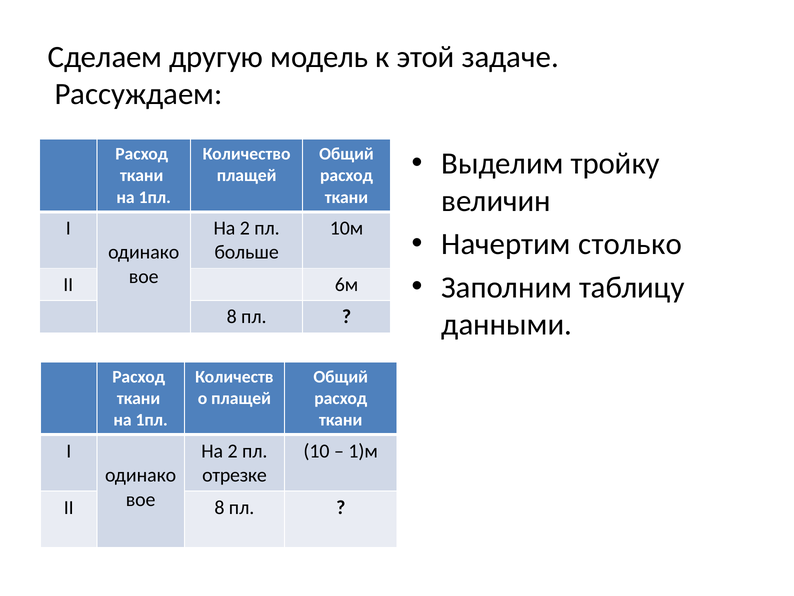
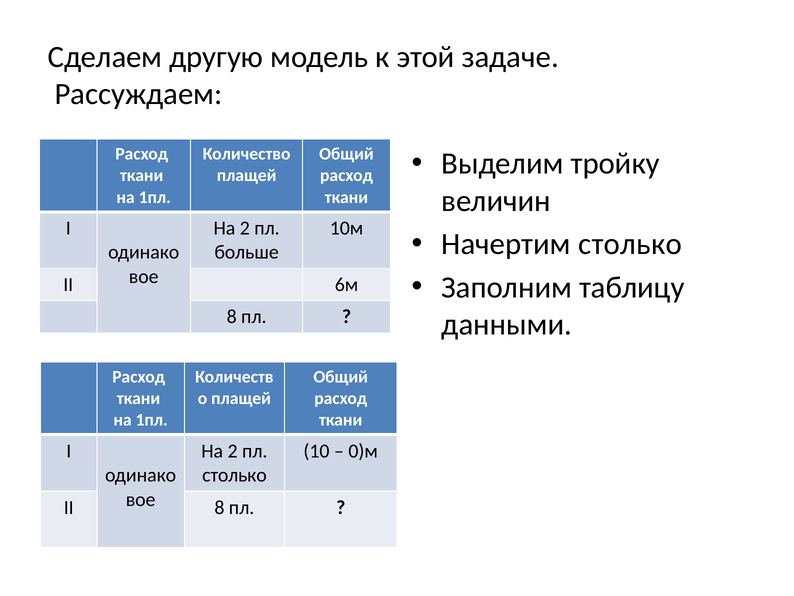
1)м: 1)м -> 0)м (363, 451)
отрезке: отрезке -> столько (234, 475)
